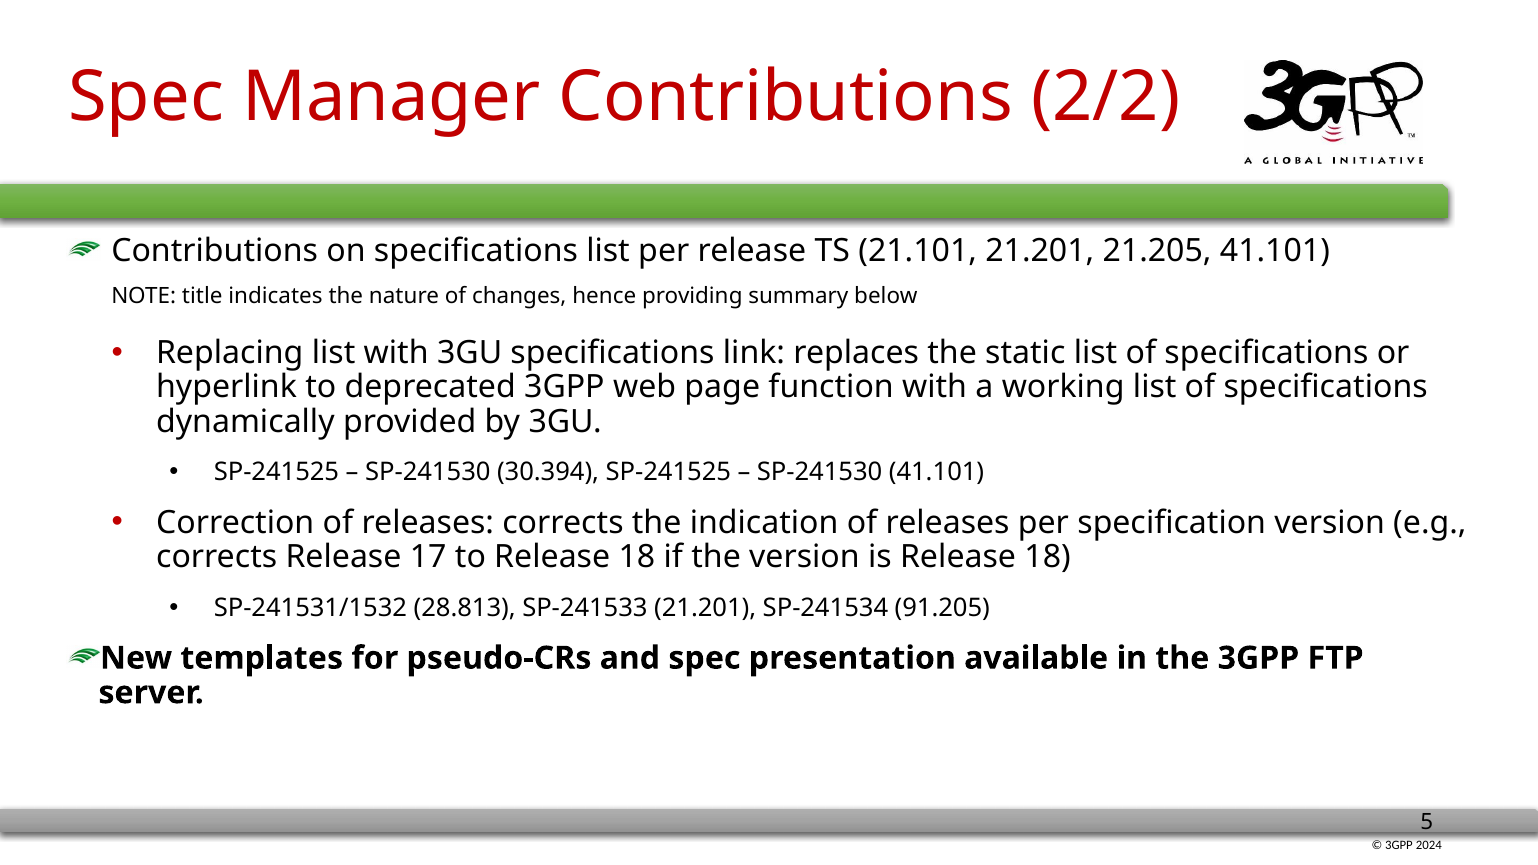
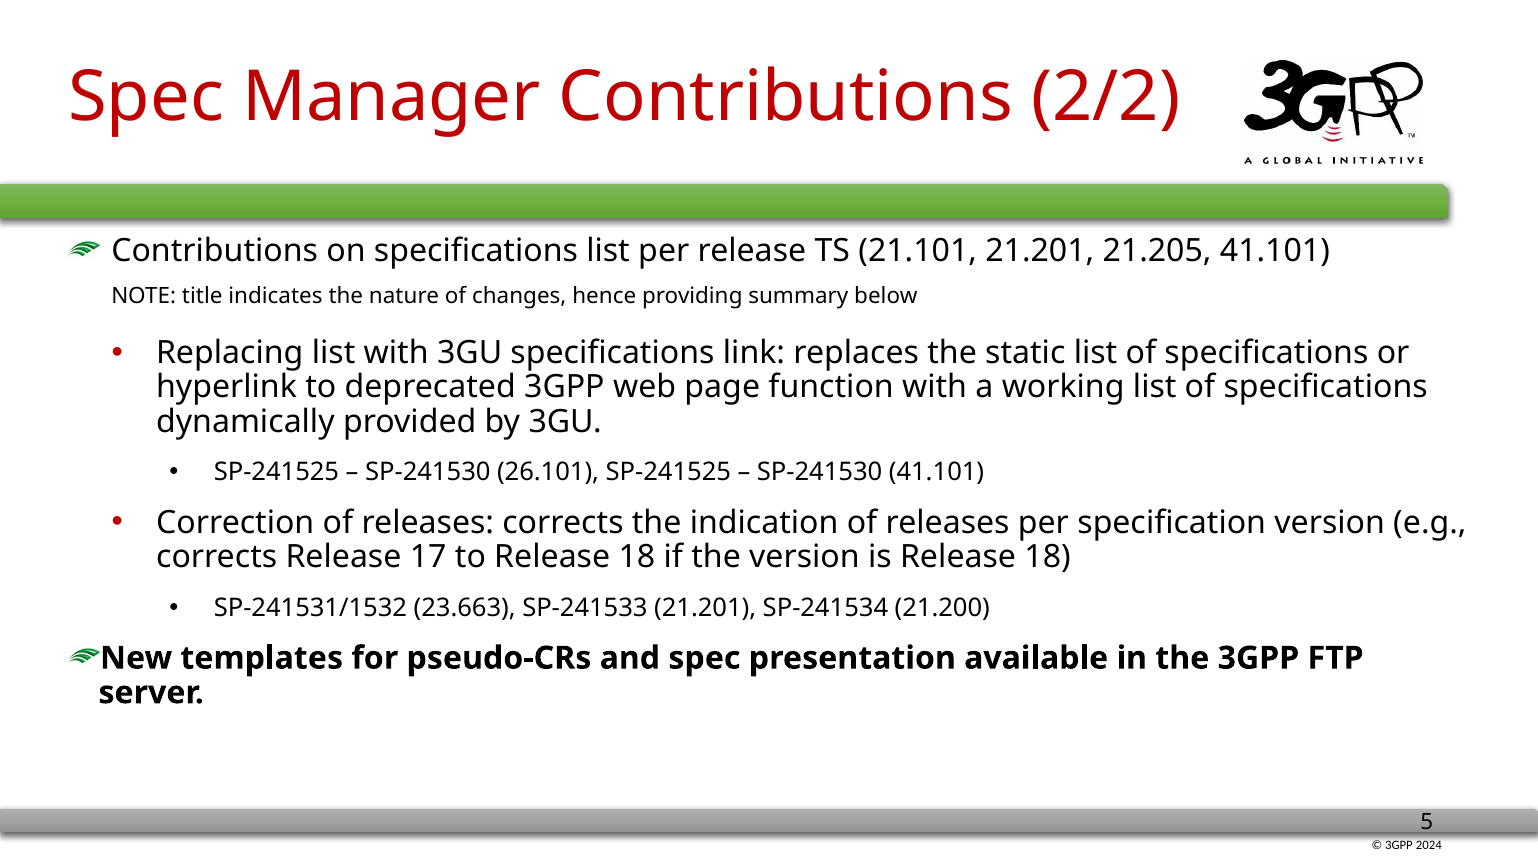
30.394: 30.394 -> 26.101 (548, 472)
28.813: 28.813 -> 23.663 (465, 608)
91.205: 91.205 -> 21.200 (942, 608)
